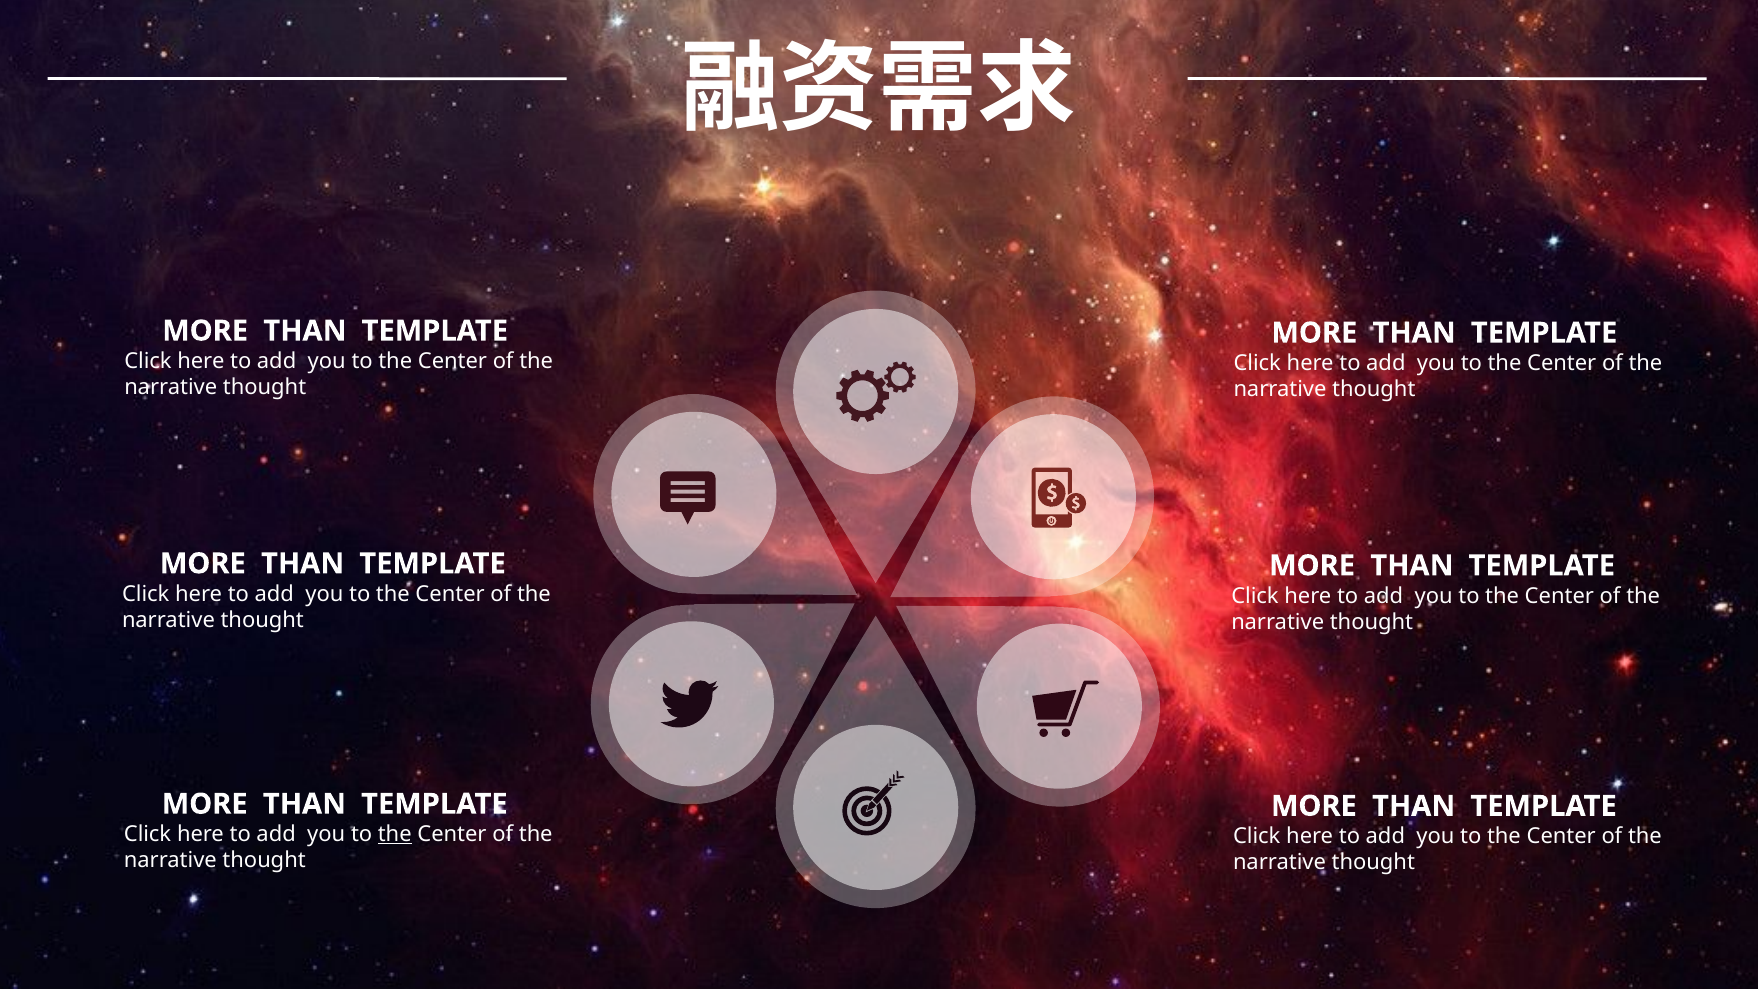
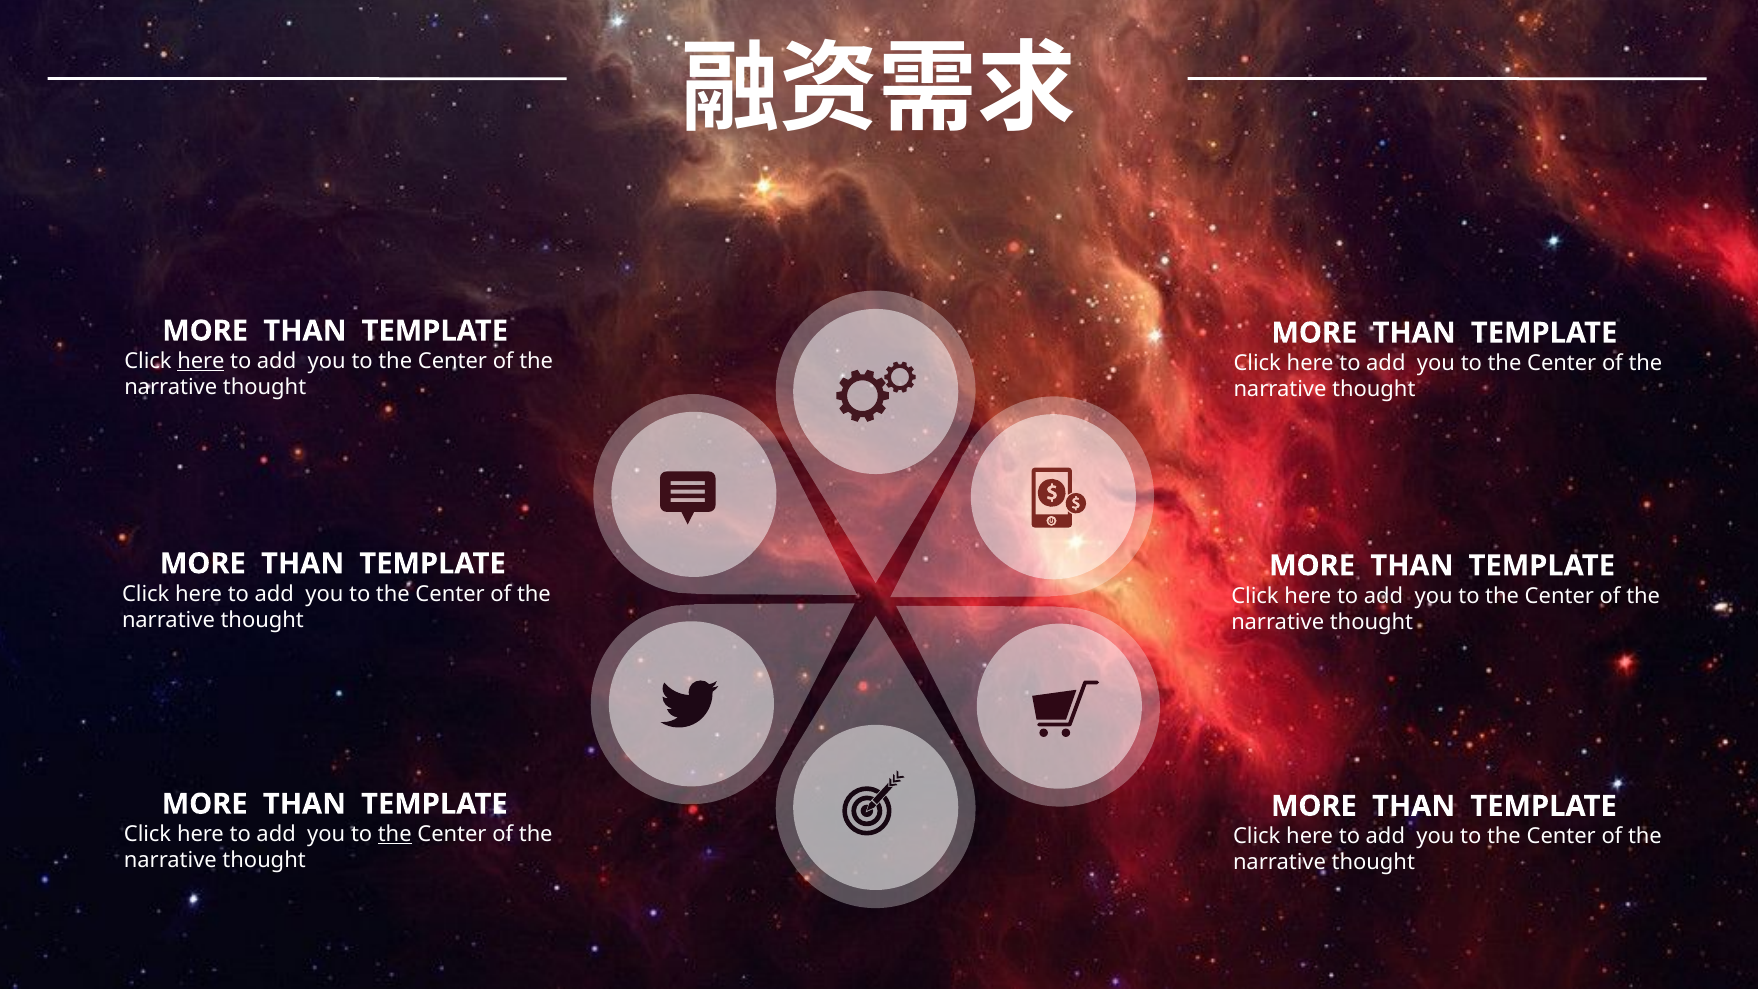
here underline: none -> present (201, 361)
